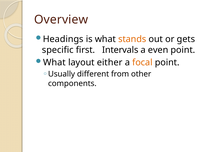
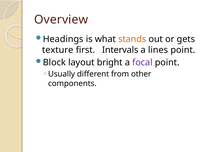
specific: specific -> texture (58, 50)
even: even -> lines (158, 50)
What: What -> Block (54, 63)
either: either -> bright (110, 63)
focal colour: orange -> purple (142, 63)
